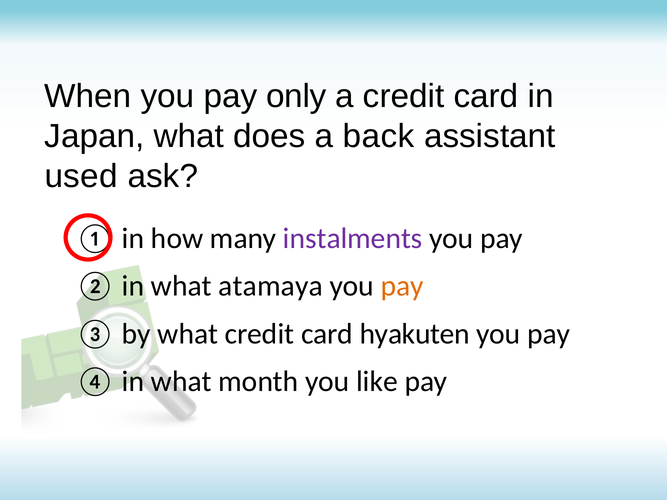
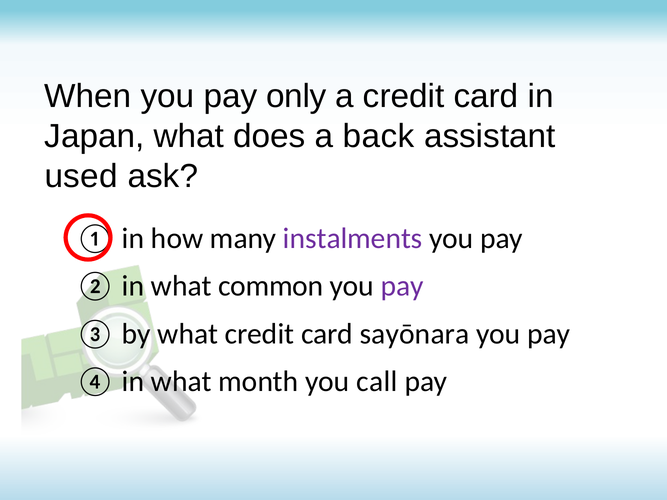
atamaya: atamaya -> common (271, 286)
pay colour: orange -> purple (402, 286)
hyakuten: hyakuten -> sayōnara (415, 334)
like: like -> call (377, 382)
